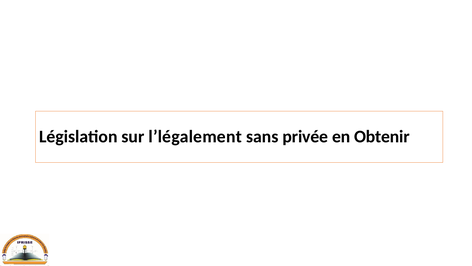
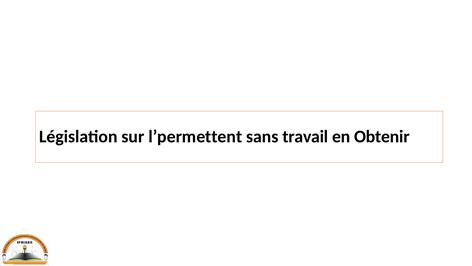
l’légalement: l’légalement -> l’permettent (195, 136)
privée: privée -> travail (305, 136)
